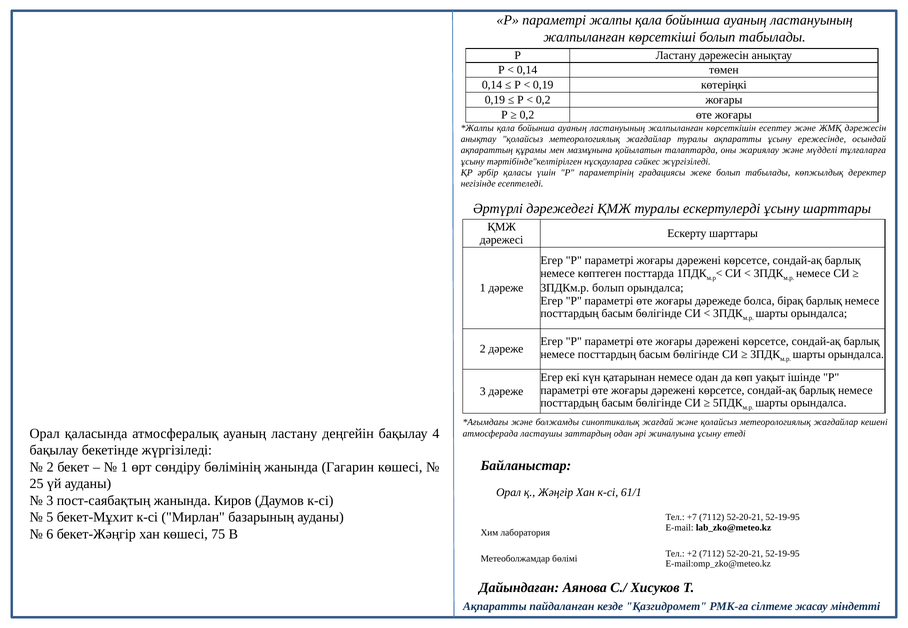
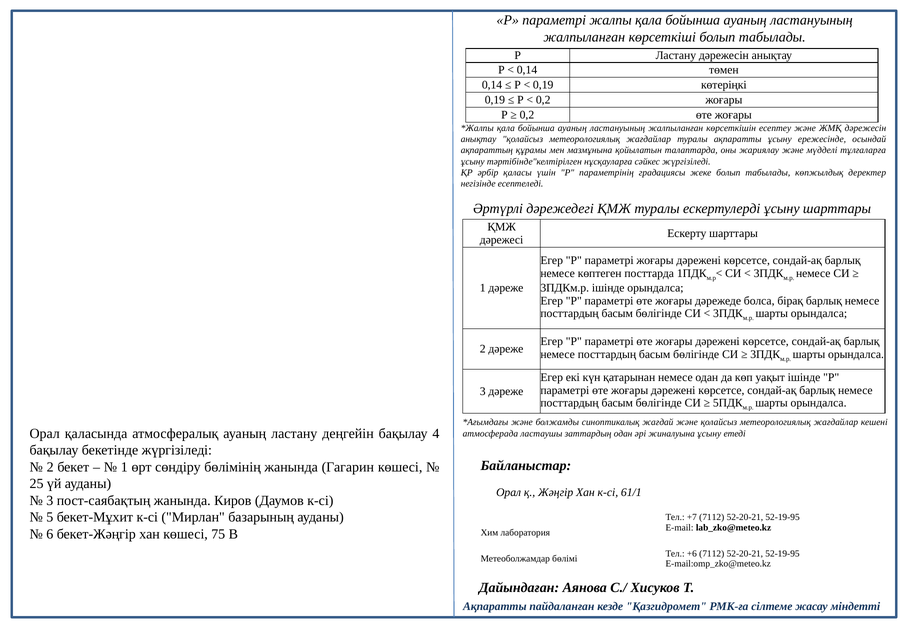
3ПДКм.р болып: болып -> ішінде (608, 288)
+2: +2 -> +6 (692, 554)
